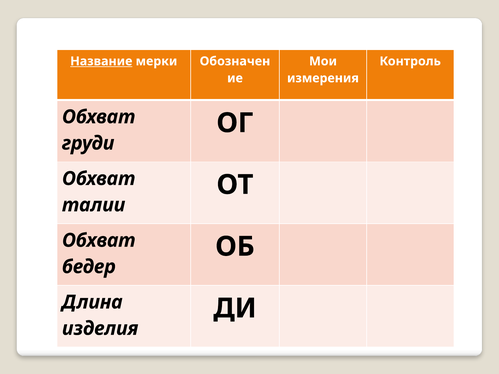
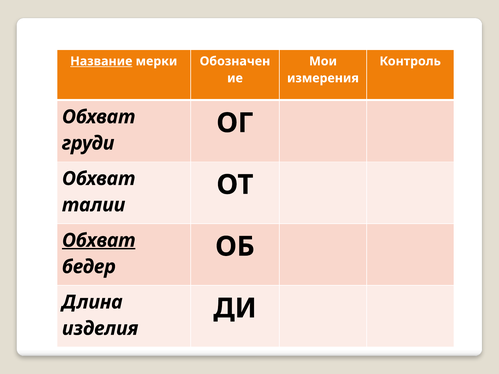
Обхват underline: none -> present (99, 241)
